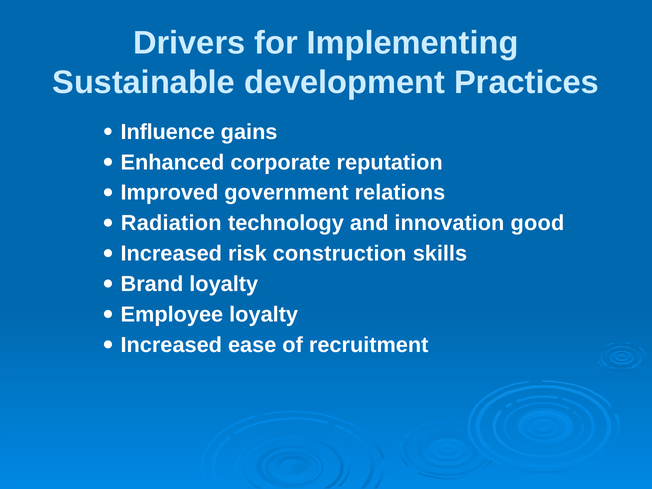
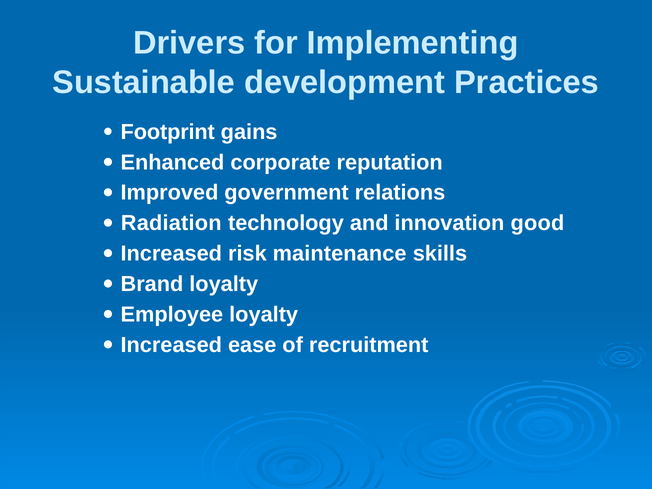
Influence: Influence -> Footprint (168, 132)
construction: construction -> maintenance (340, 254)
